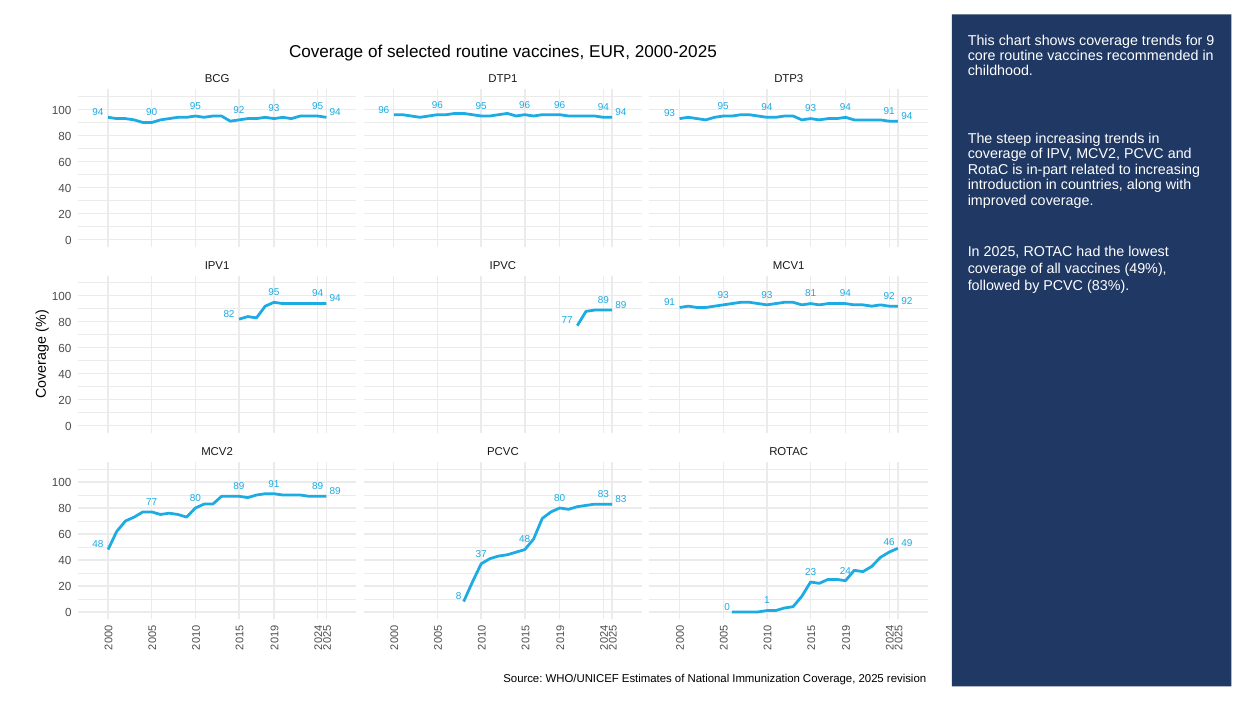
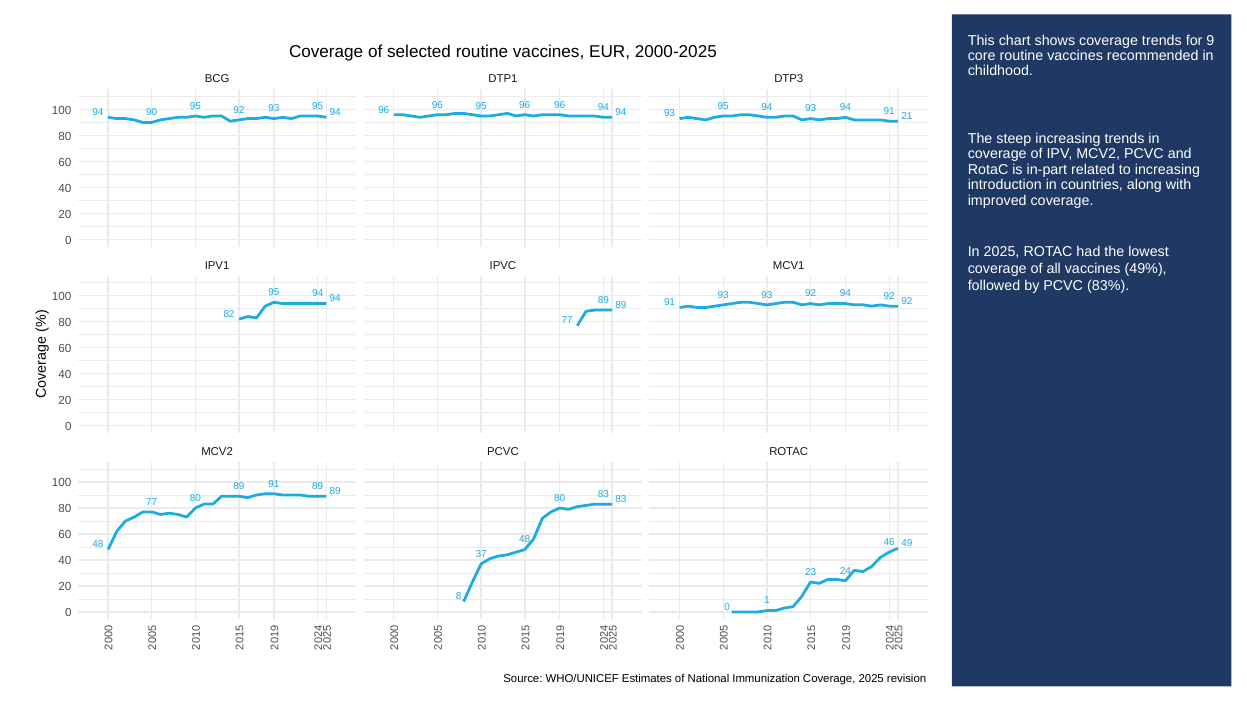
94: 94 -> 21 (907, 116)
93 81: 81 -> 92 (811, 294)
